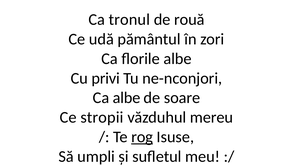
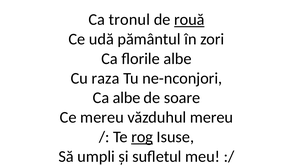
rouă underline: none -> present (189, 20)
privi: privi -> raza (106, 78)
Ce stropii: stropii -> mereu (102, 117)
